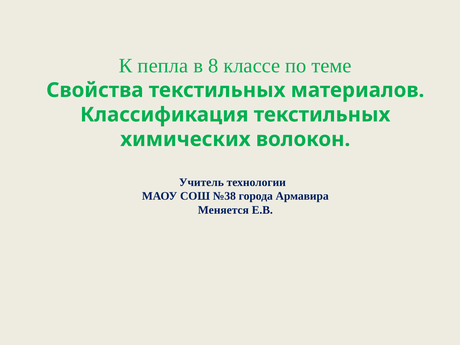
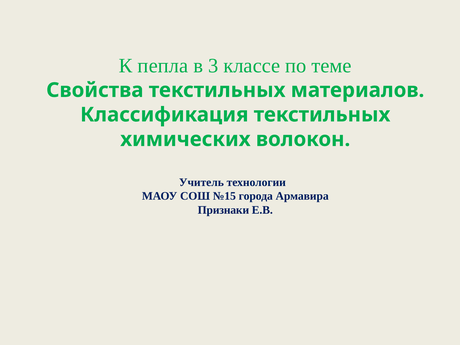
8: 8 -> 3 (213, 66)
№38: №38 -> №15 (224, 196)
Меняется: Меняется -> Признаки (223, 210)
